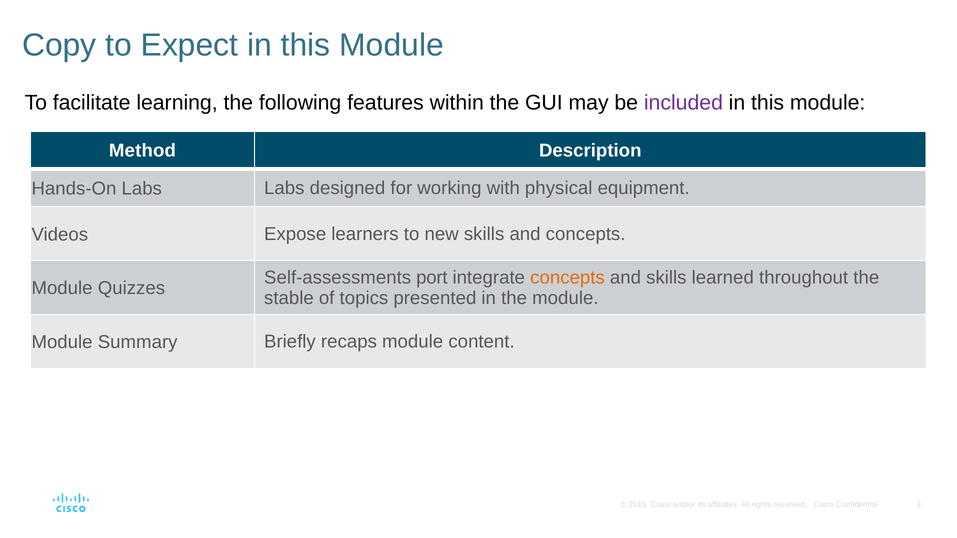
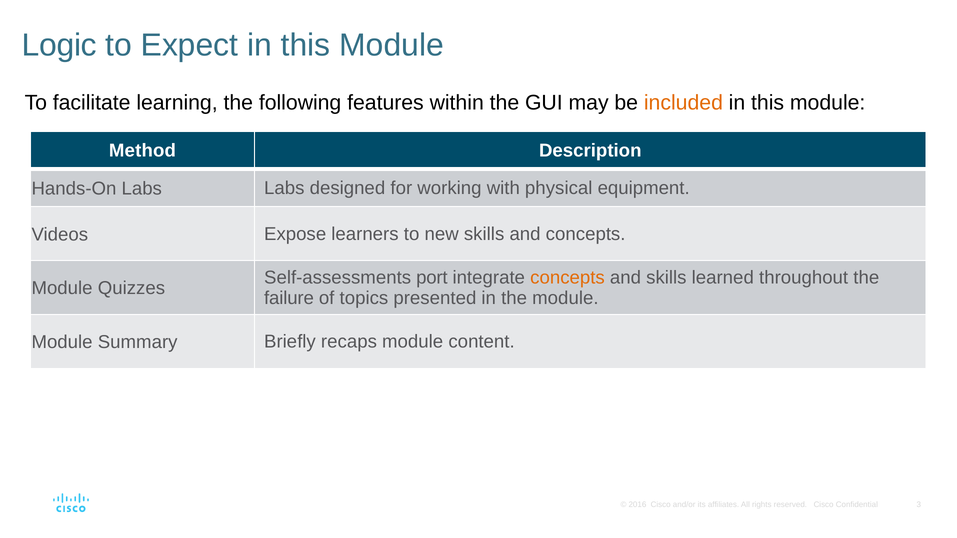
Copy: Copy -> Logic (59, 45)
included colour: purple -> orange (683, 103)
stable: stable -> failure (289, 298)
